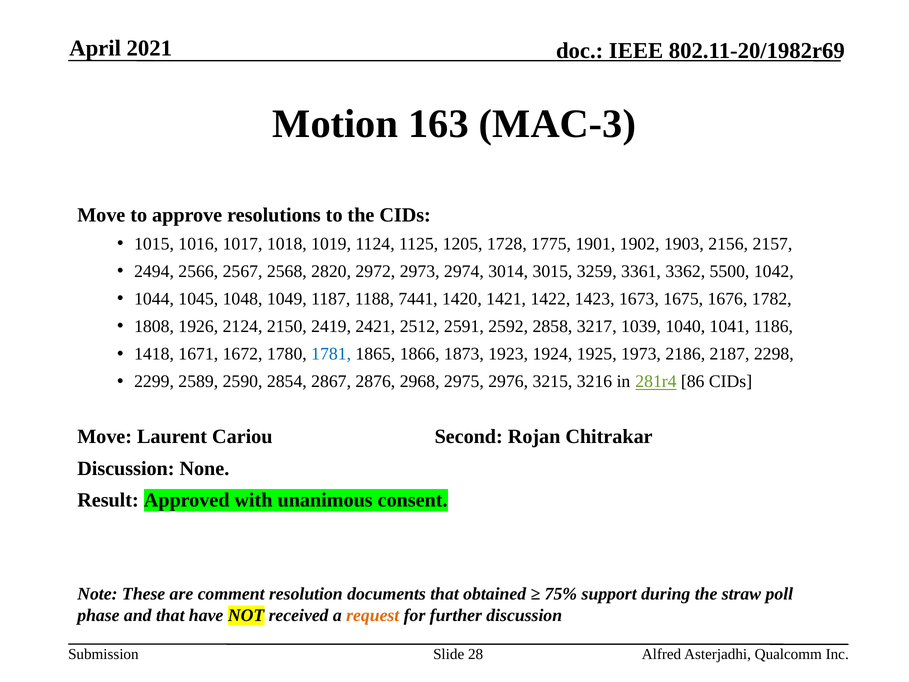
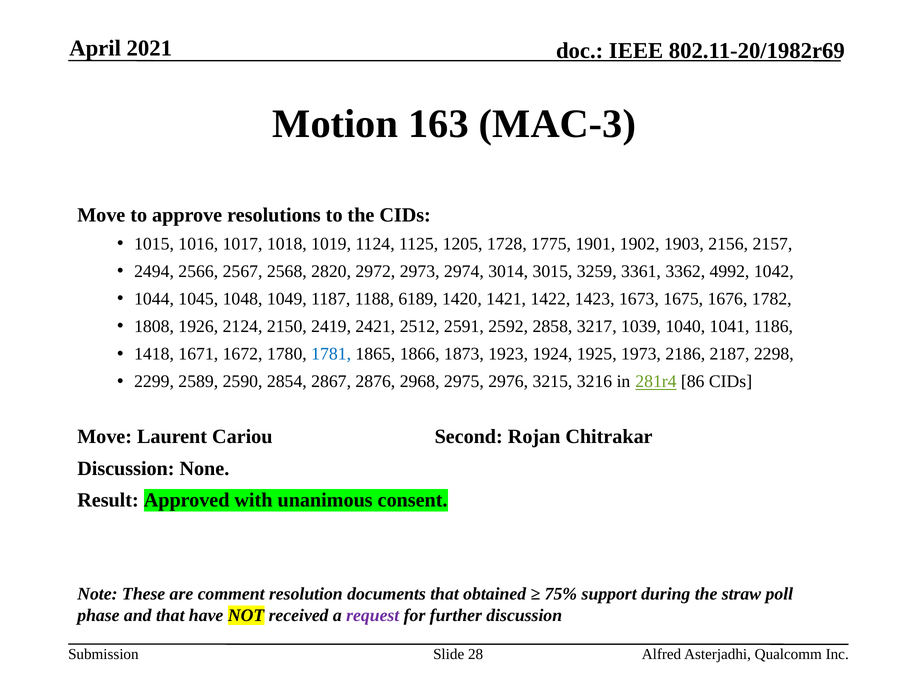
5500: 5500 -> 4992 (729, 271)
7441: 7441 -> 6189 (418, 299)
request colour: orange -> purple (373, 615)
